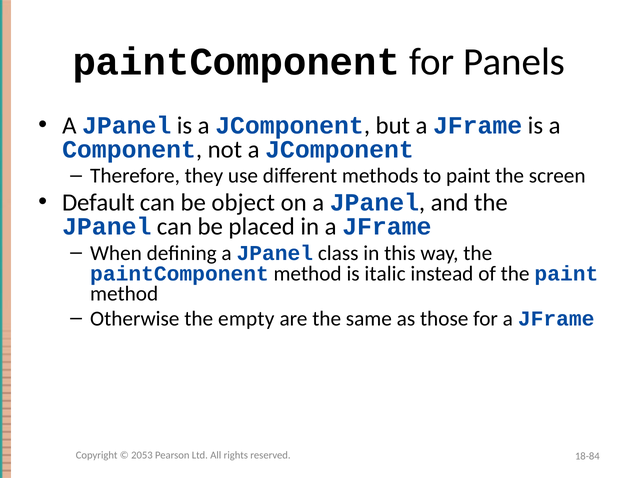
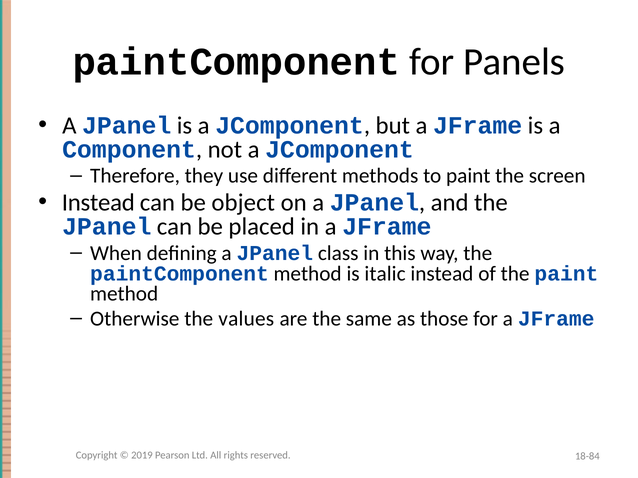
Default: Default -> Instead (98, 203)
empty: empty -> values (246, 319)
2053: 2053 -> 2019 (142, 456)
